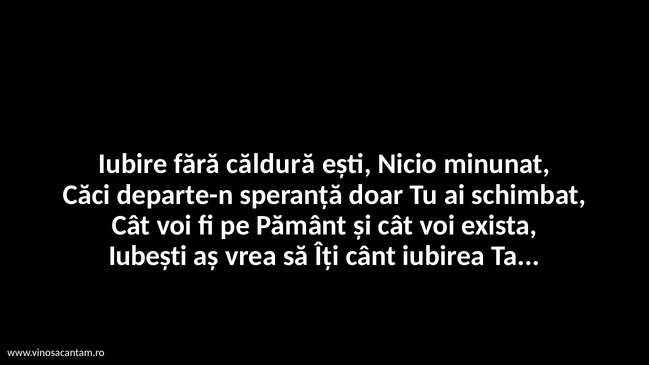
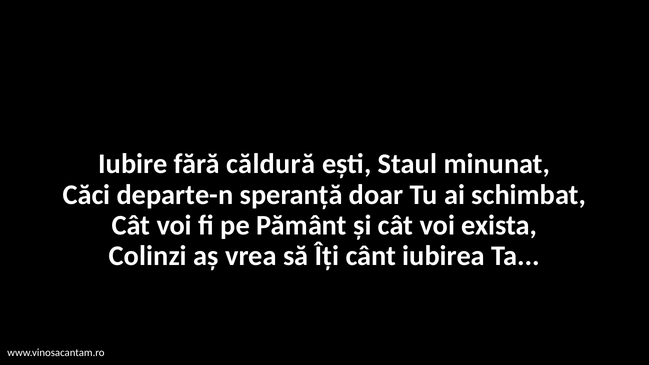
Nicio: Nicio -> Staul (407, 164)
Iubești: Iubești -> Colinzi (148, 256)
